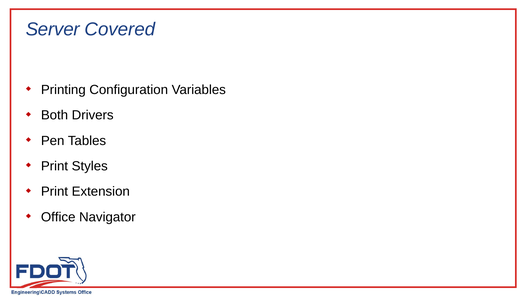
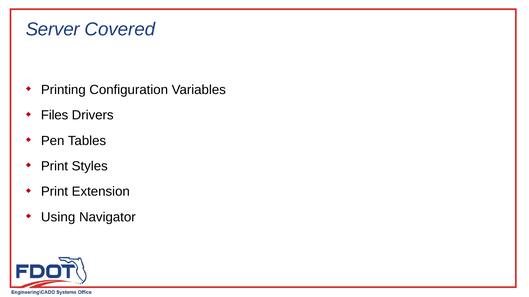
Both: Both -> Files (55, 116)
Office: Office -> Using (58, 217)
